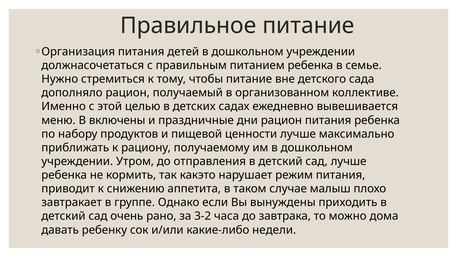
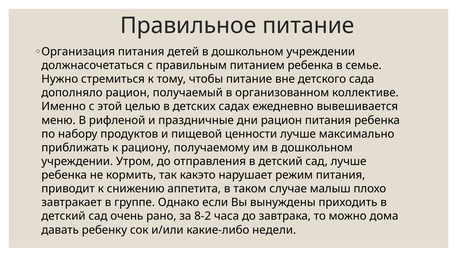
включены: включены -> рифленой (117, 120)
3-2: 3-2 -> 8-2 (203, 216)
